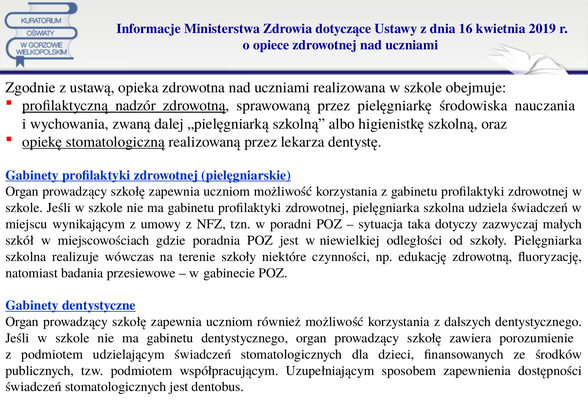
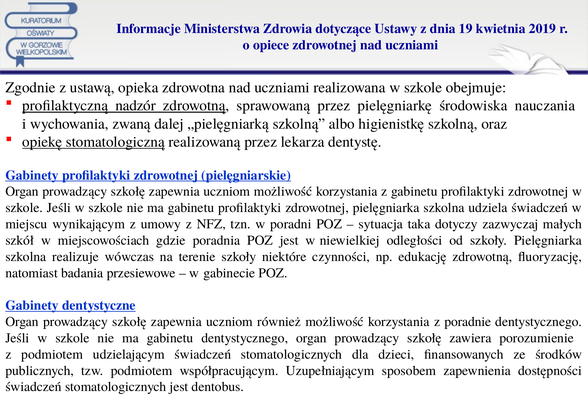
16: 16 -> 19 (466, 29)
dalszych: dalszych -> poradnie (468, 322)
